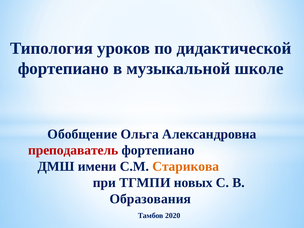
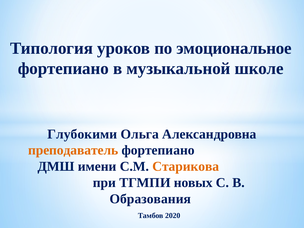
дидактической: дидактической -> эмоциональное (234, 48)
Обобщение: Обобщение -> Глубокими (82, 134)
преподаватель colour: red -> orange (73, 150)
